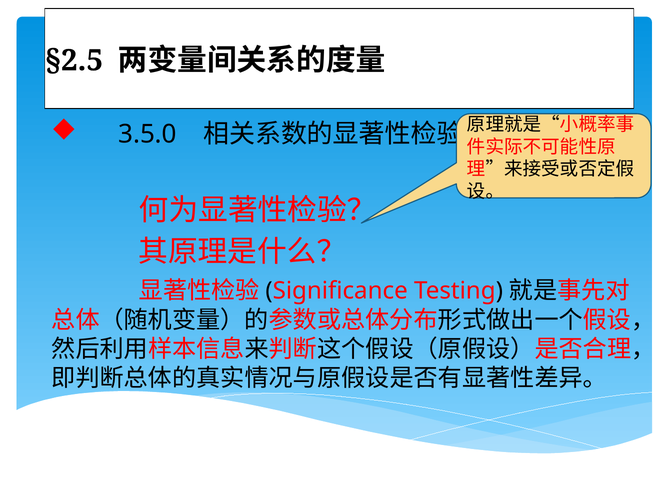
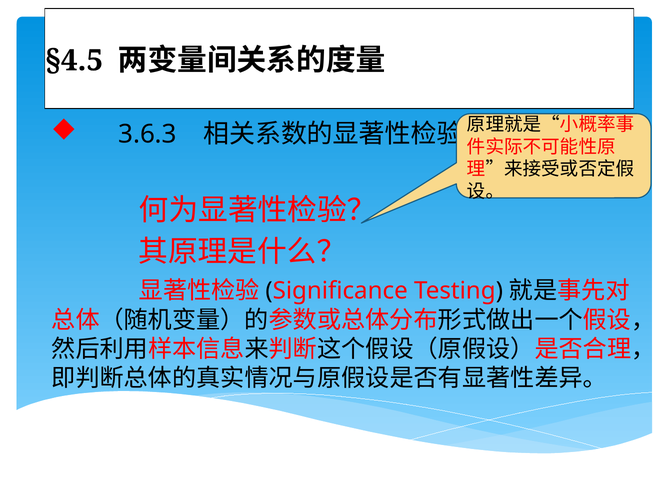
§2.5: §2.5 -> §4.5 (74, 61)
3.5.0: 3.5.0 -> 3.6.3 (148, 134)
